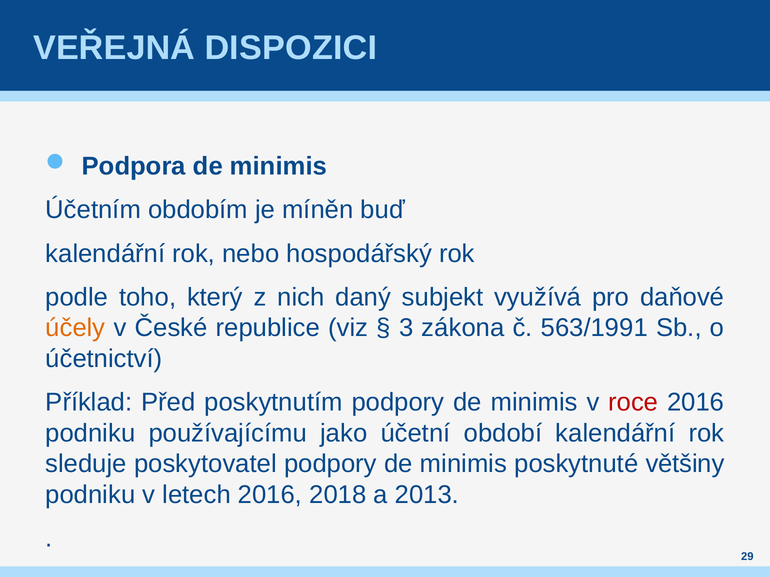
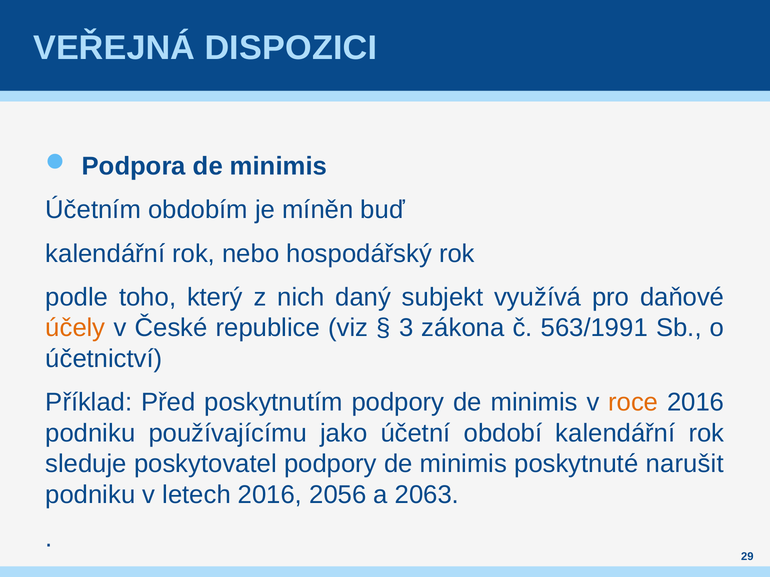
roce colour: red -> orange (633, 403)
většiny: většiny -> narušit (685, 464)
2018: 2018 -> 2056 (338, 495)
2013: 2013 -> 2063 (427, 495)
